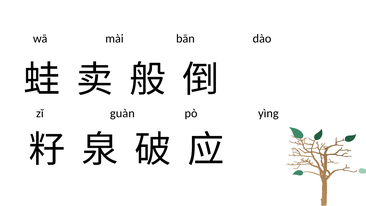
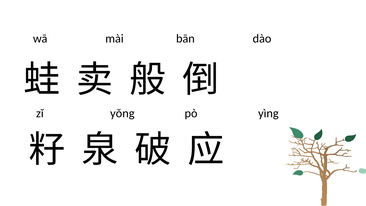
guàn: guàn -> yǒng (122, 113)
